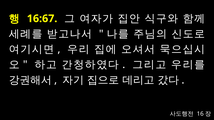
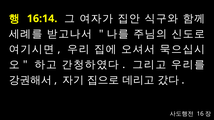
16:67: 16:67 -> 16:14 (42, 19)
